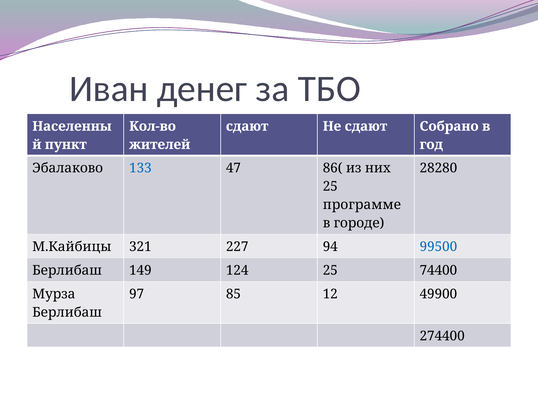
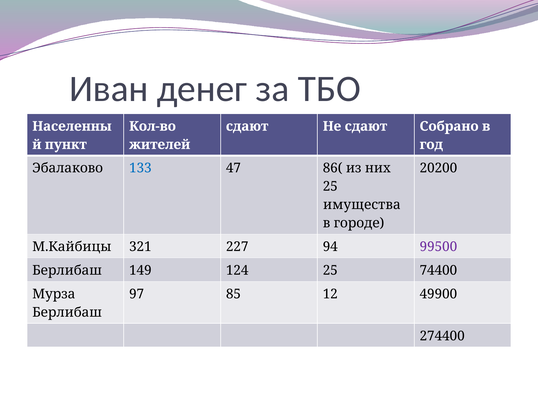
28280: 28280 -> 20200 (438, 168)
программе: программе -> имущества (362, 205)
99500 colour: blue -> purple (438, 247)
